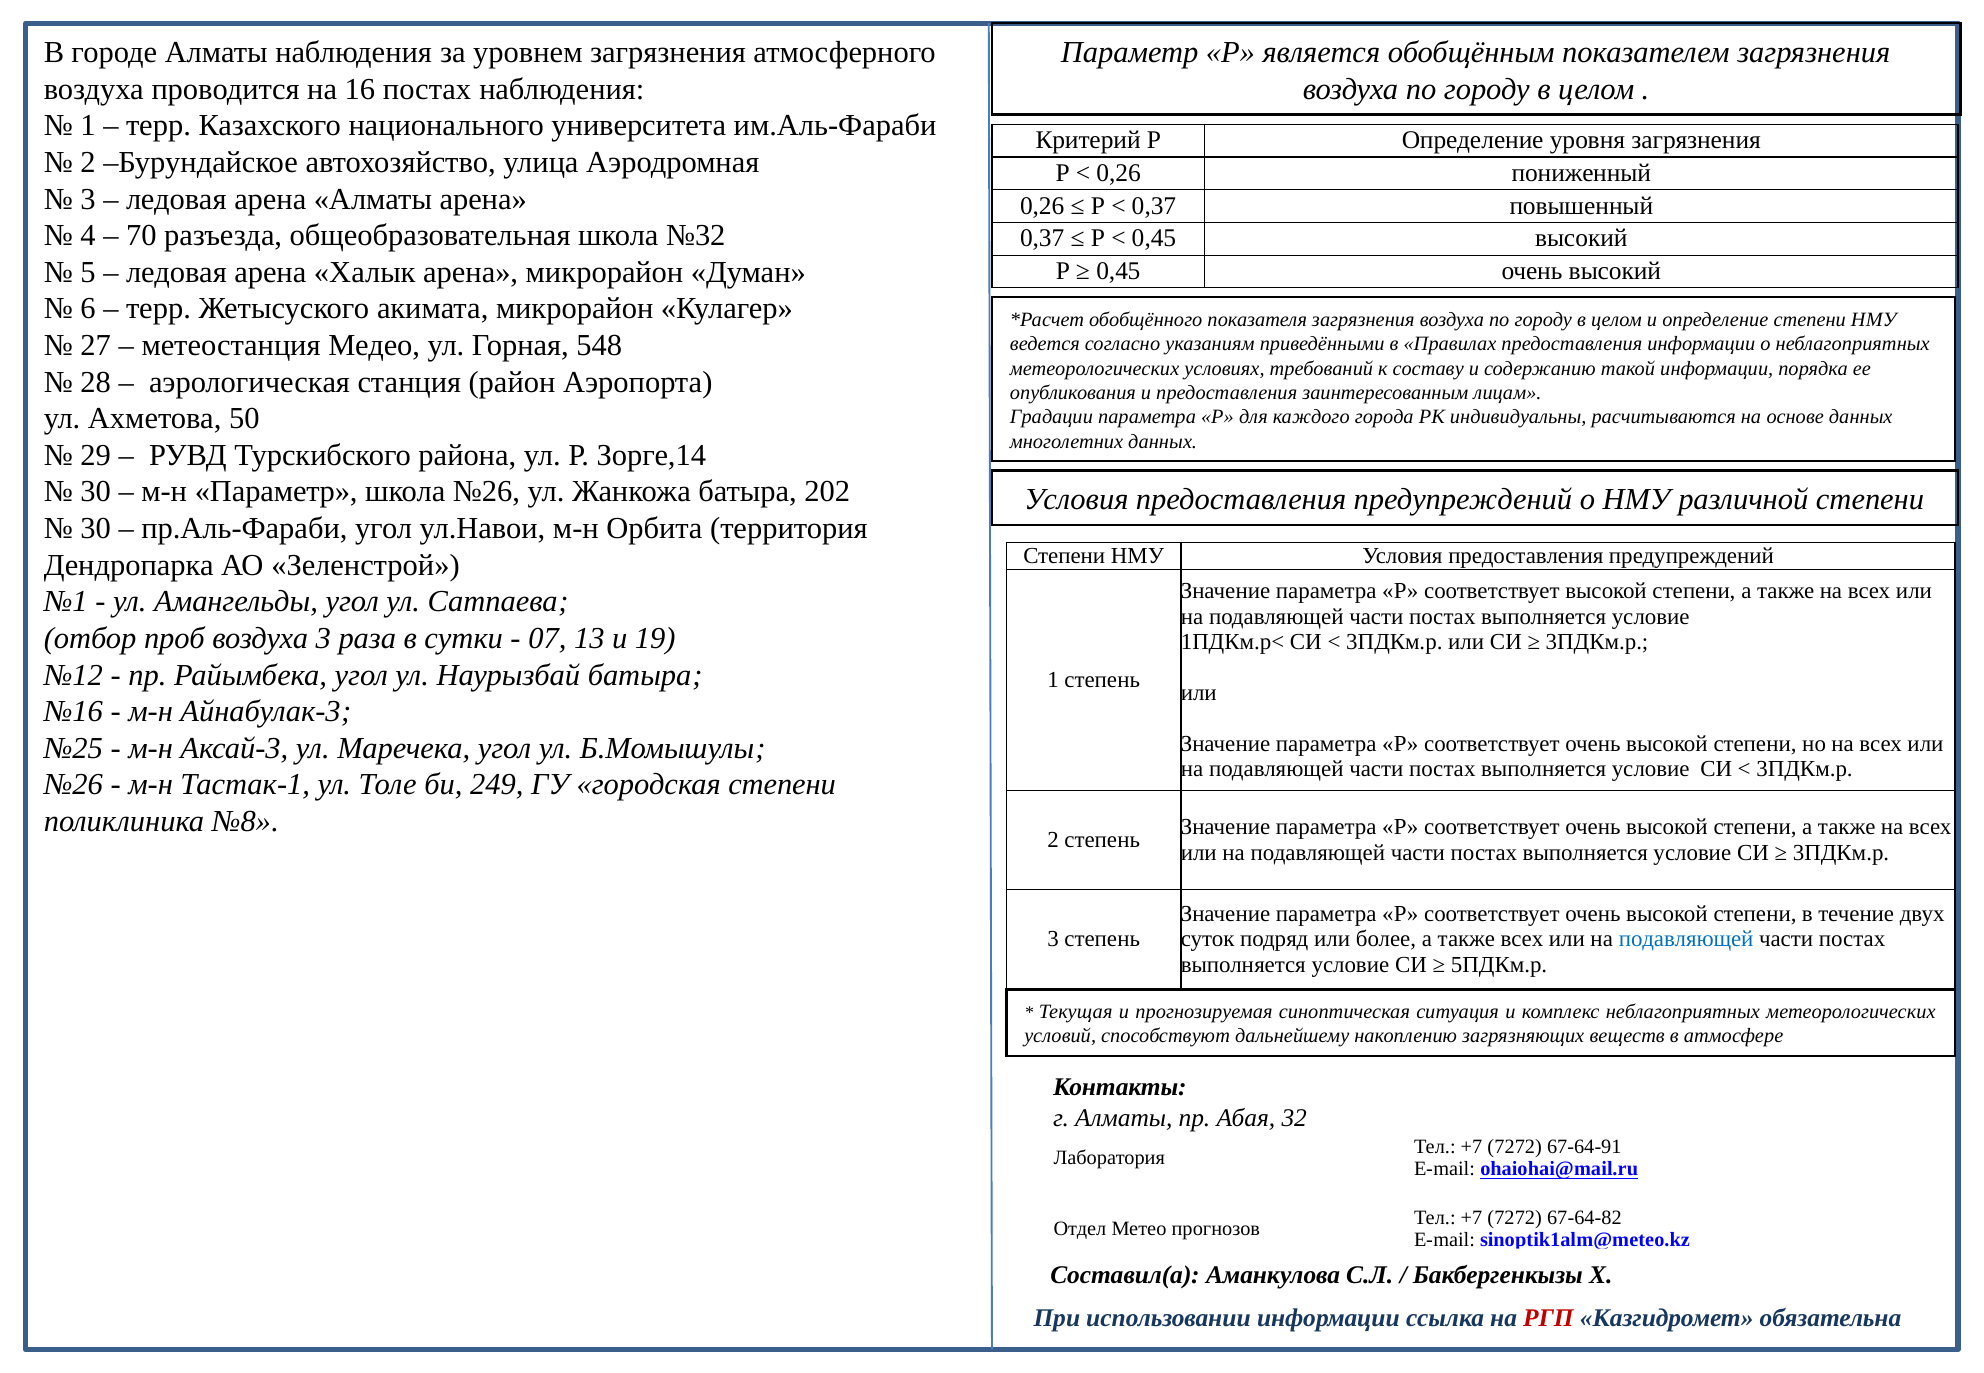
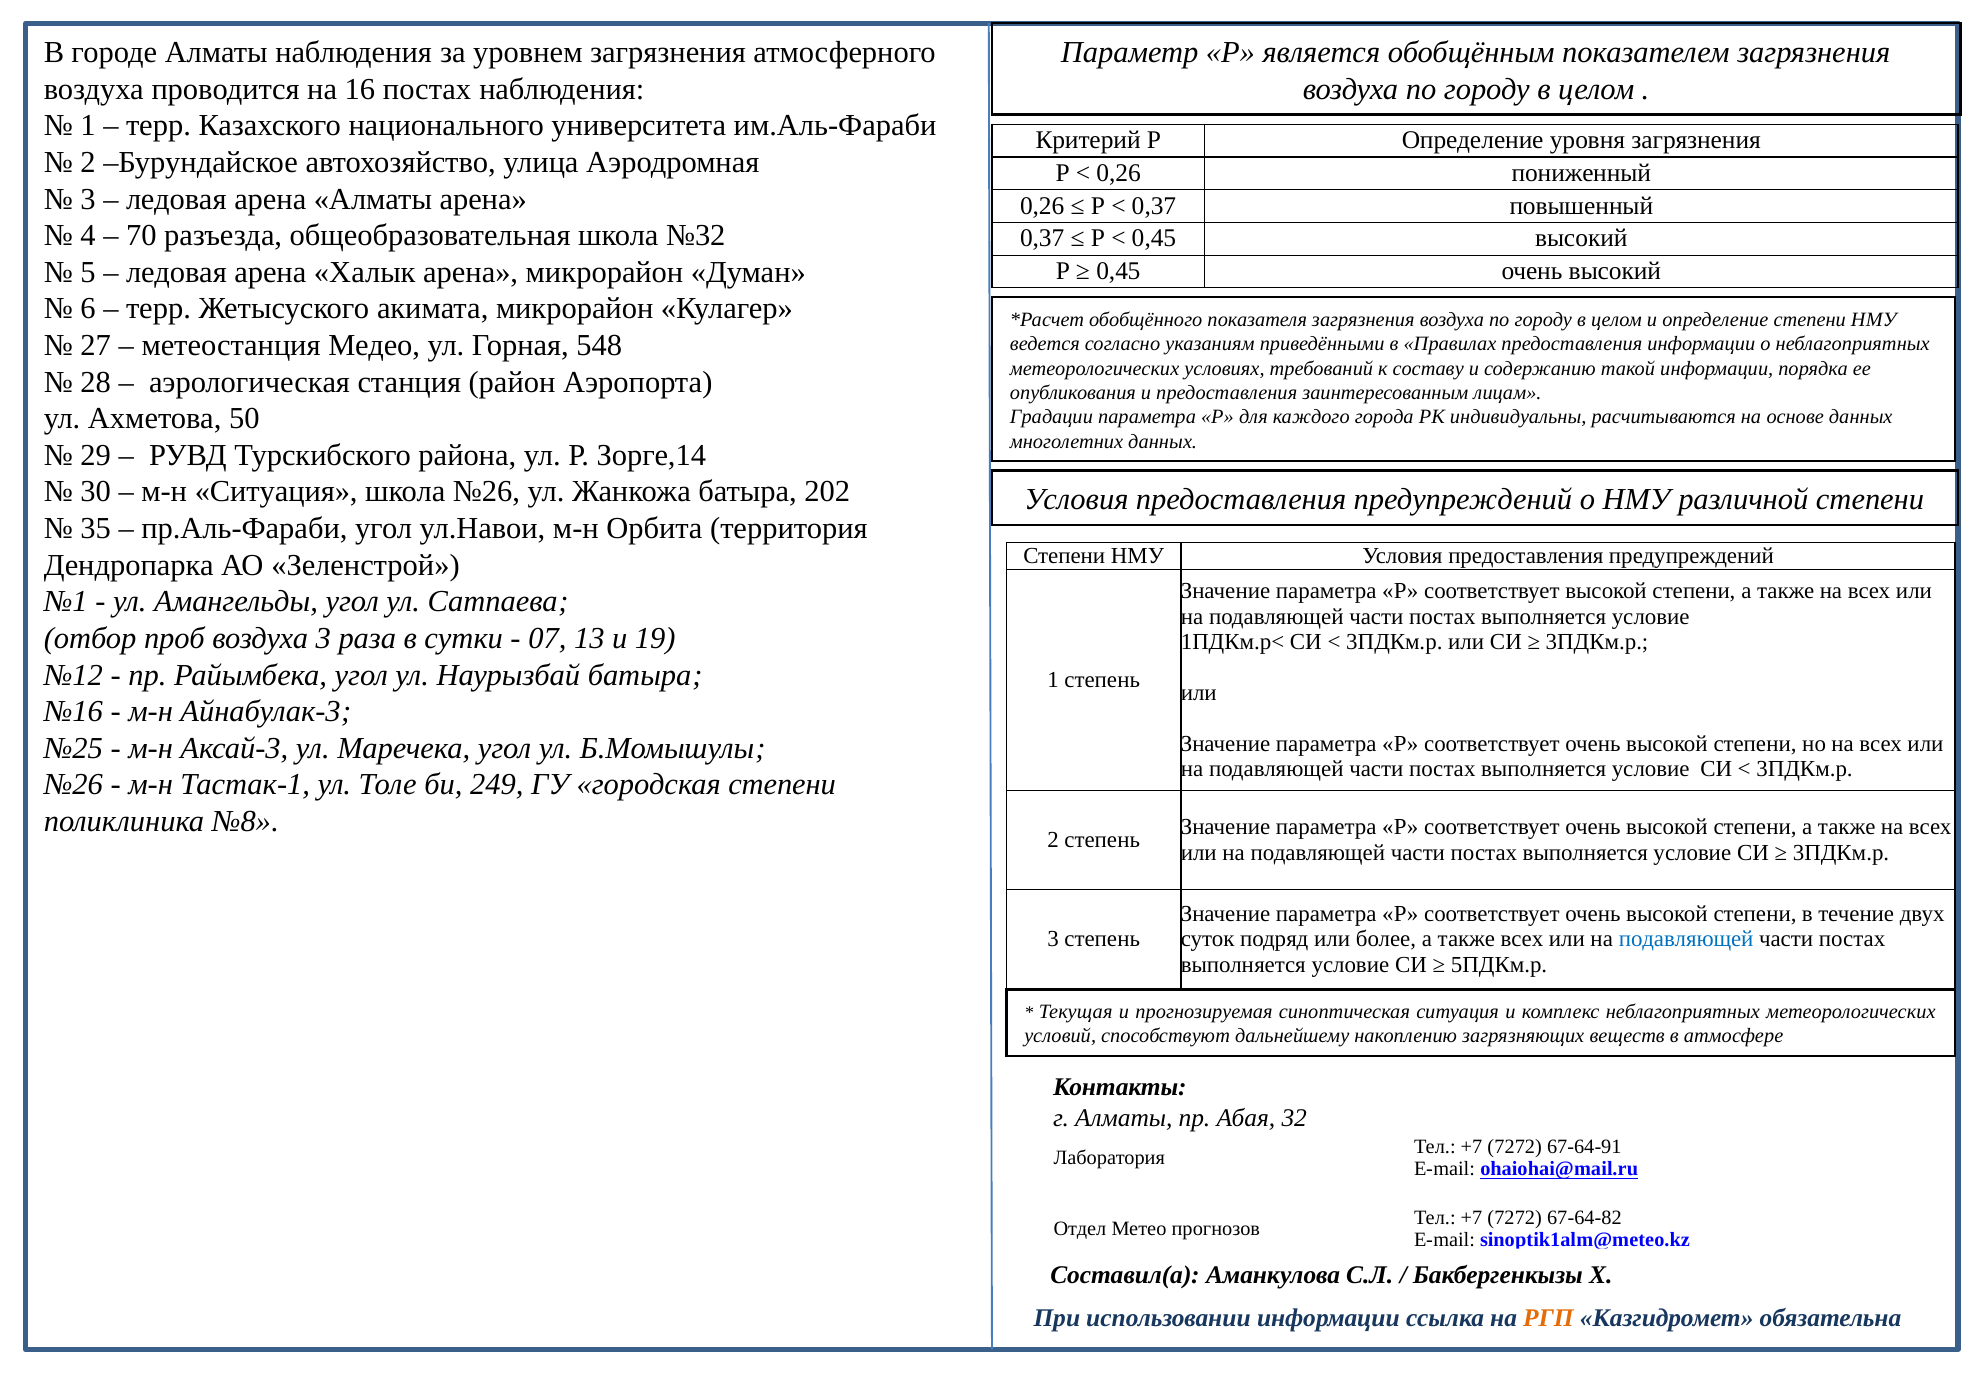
м-н Параметр: Параметр -> Ситуация (276, 492)
30: 30 -> 35 (96, 529)
РГП colour: red -> orange (1548, 1318)
